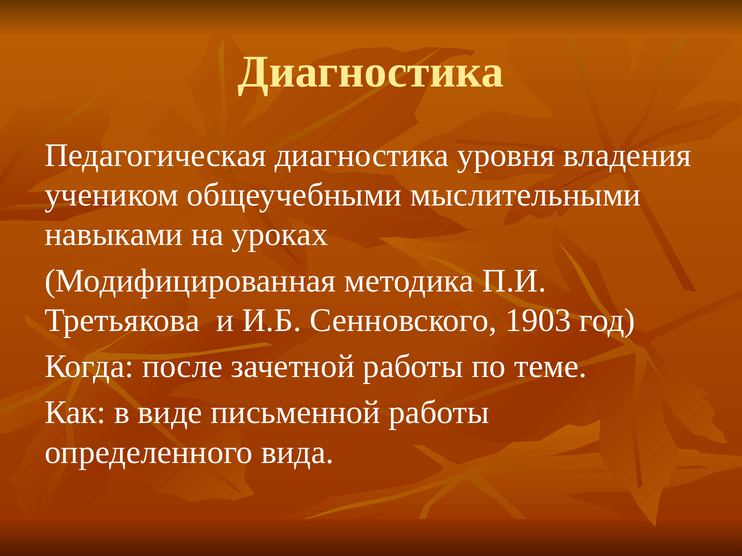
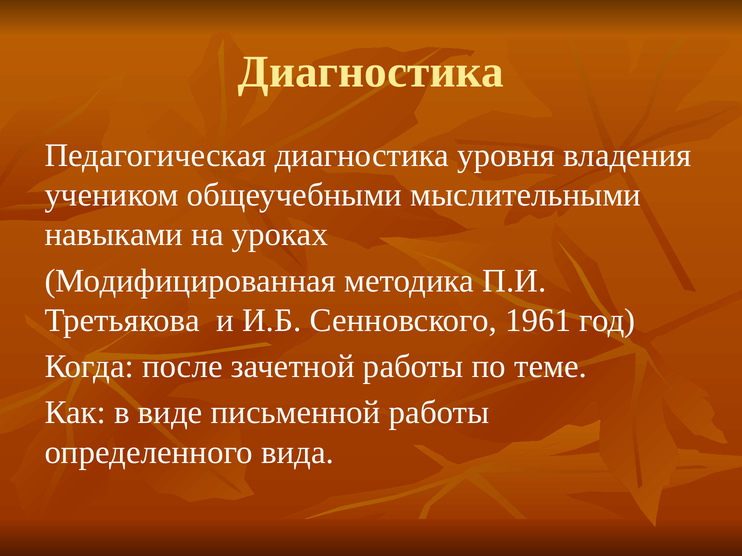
1903: 1903 -> 1961 (538, 321)
